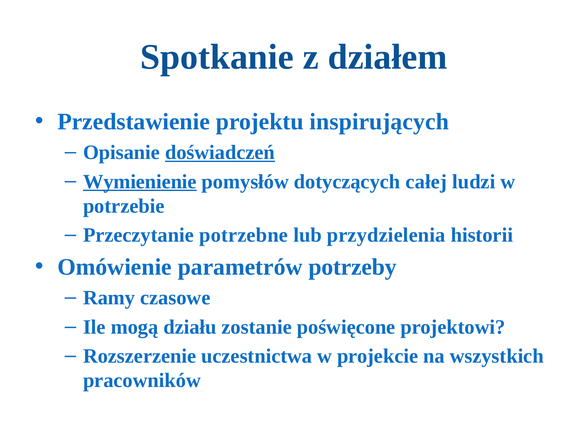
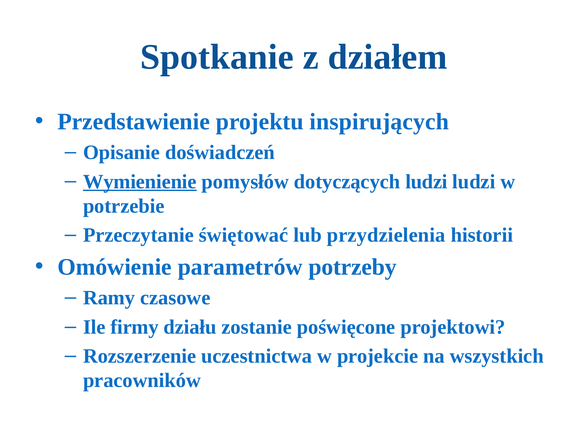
doświadczeń underline: present -> none (220, 153)
dotyczących całej: całej -> ludzi (426, 182)
potrzebne: potrzebne -> świętować (244, 235)
mogą: mogą -> firmy (135, 327)
